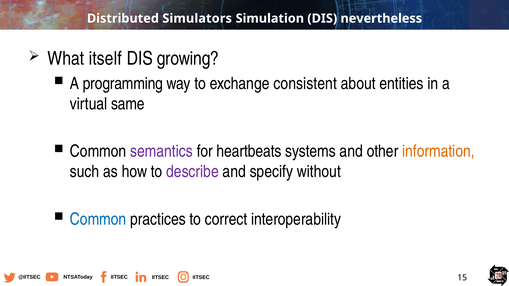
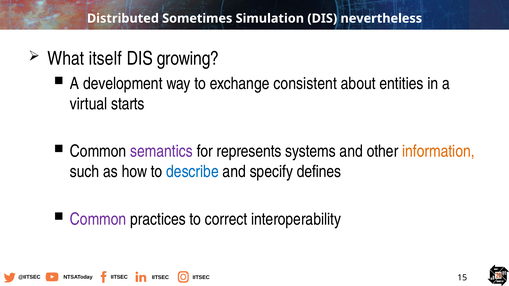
Simulators: Simulators -> Sometimes (197, 18)
programming: programming -> development (123, 84)
same: same -> starts (128, 104)
heartbeats: heartbeats -> represents (249, 151)
describe colour: purple -> blue (193, 172)
without: without -> defines (319, 172)
Common colour: blue -> purple (98, 219)
